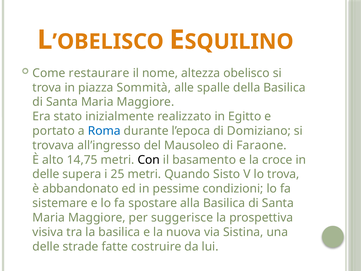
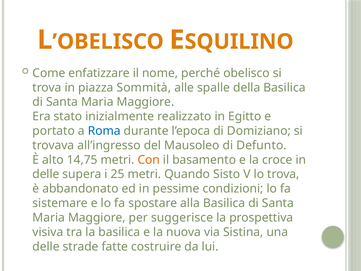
restaurare: restaurare -> enfatizzare (99, 73)
altezza: altezza -> perché (201, 73)
Faraone: Faraone -> Defunto (261, 145)
Con colour: black -> orange (149, 160)
